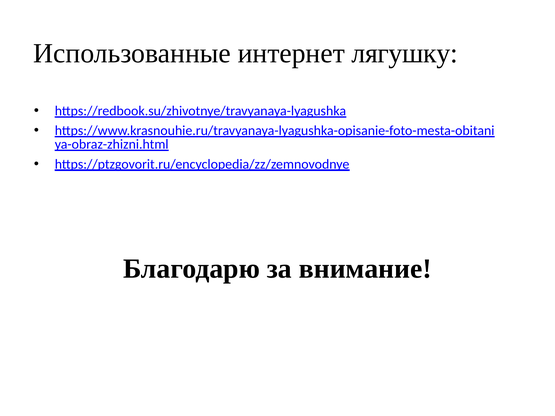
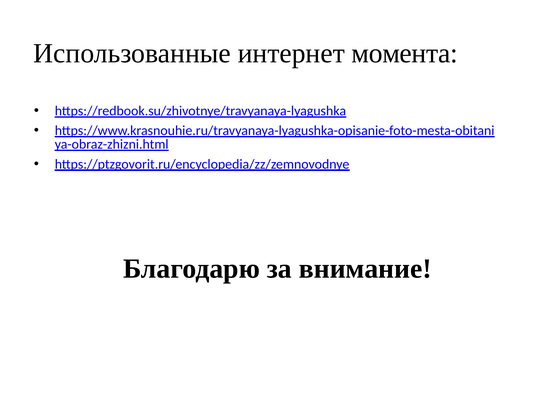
лягушку: лягушку -> момента (405, 53)
